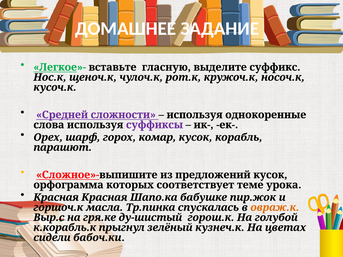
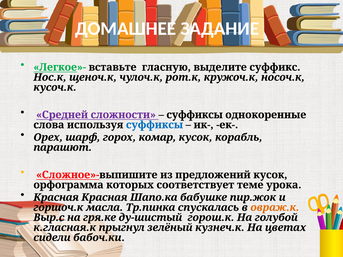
используя: используя -> суффиксы (195, 115)
суффиксы colour: purple -> blue (155, 125)
к.корабль.к: к.корабль.к -> к.гласная.к (65, 228)
